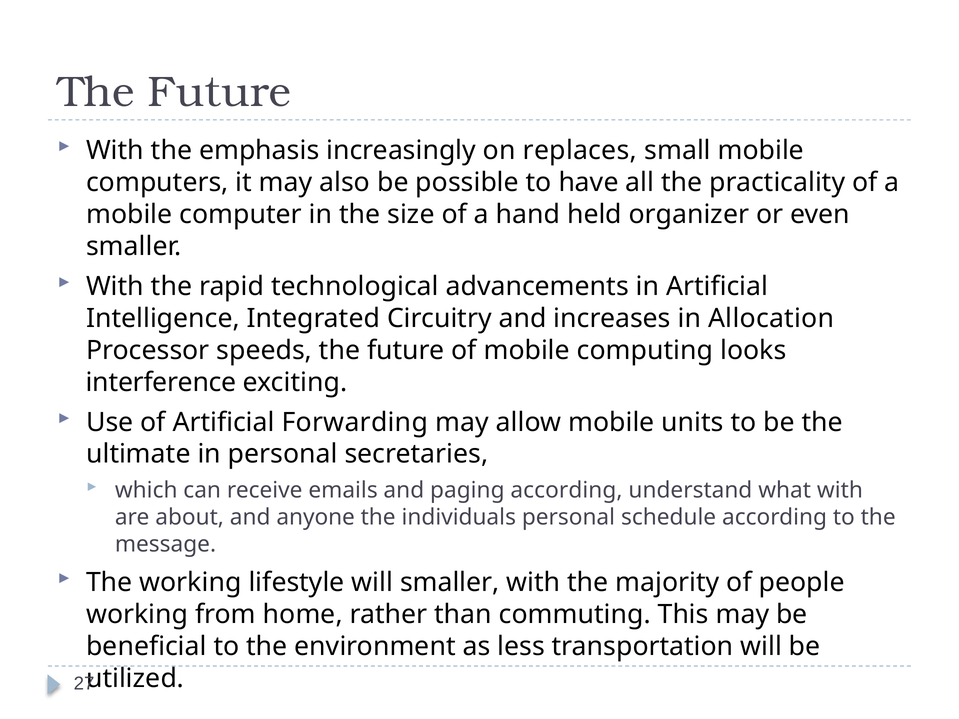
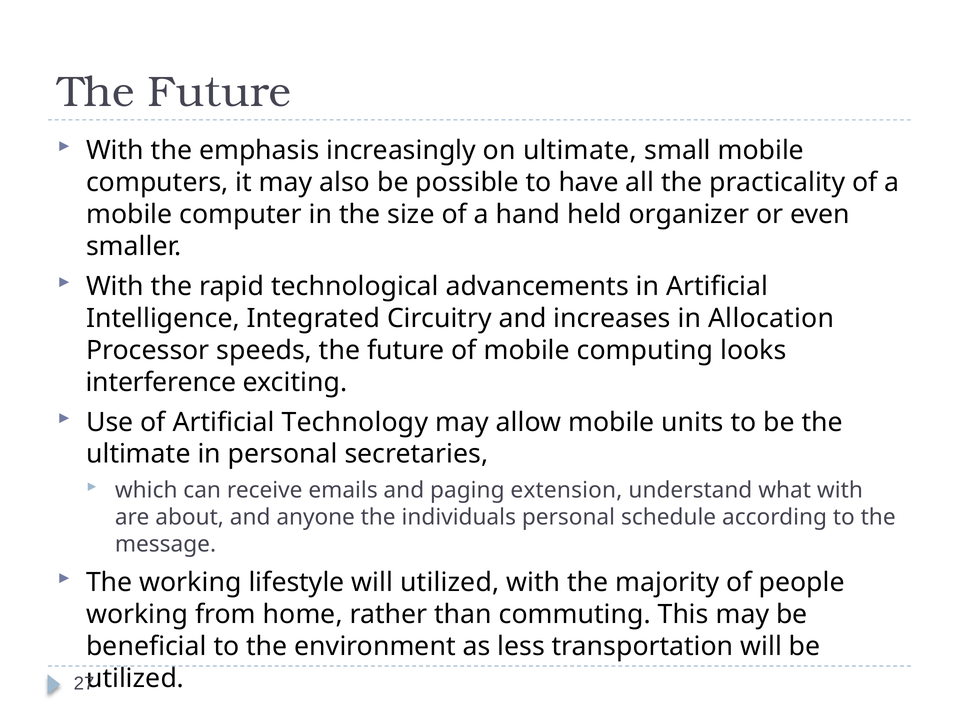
on replaces: replaces -> ultimate (580, 151)
Forwarding: Forwarding -> Technology (355, 422)
paging according: according -> extension (566, 490)
will smaller: smaller -> utilized (450, 583)
